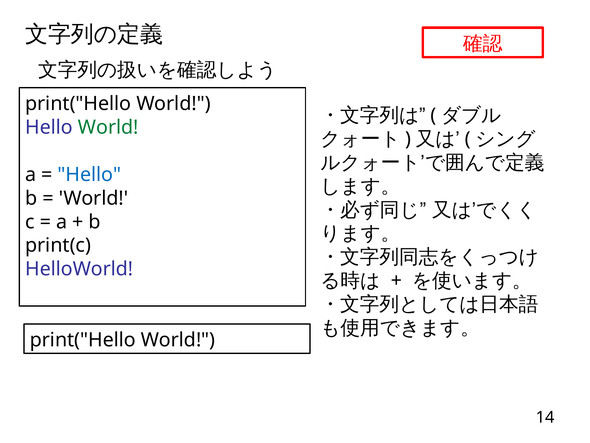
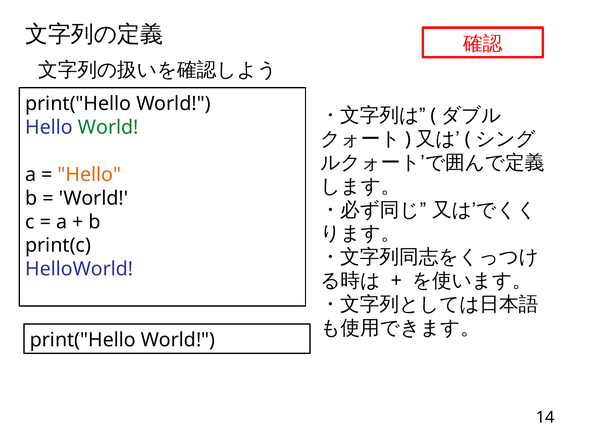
Hello colour: blue -> orange (89, 174)
